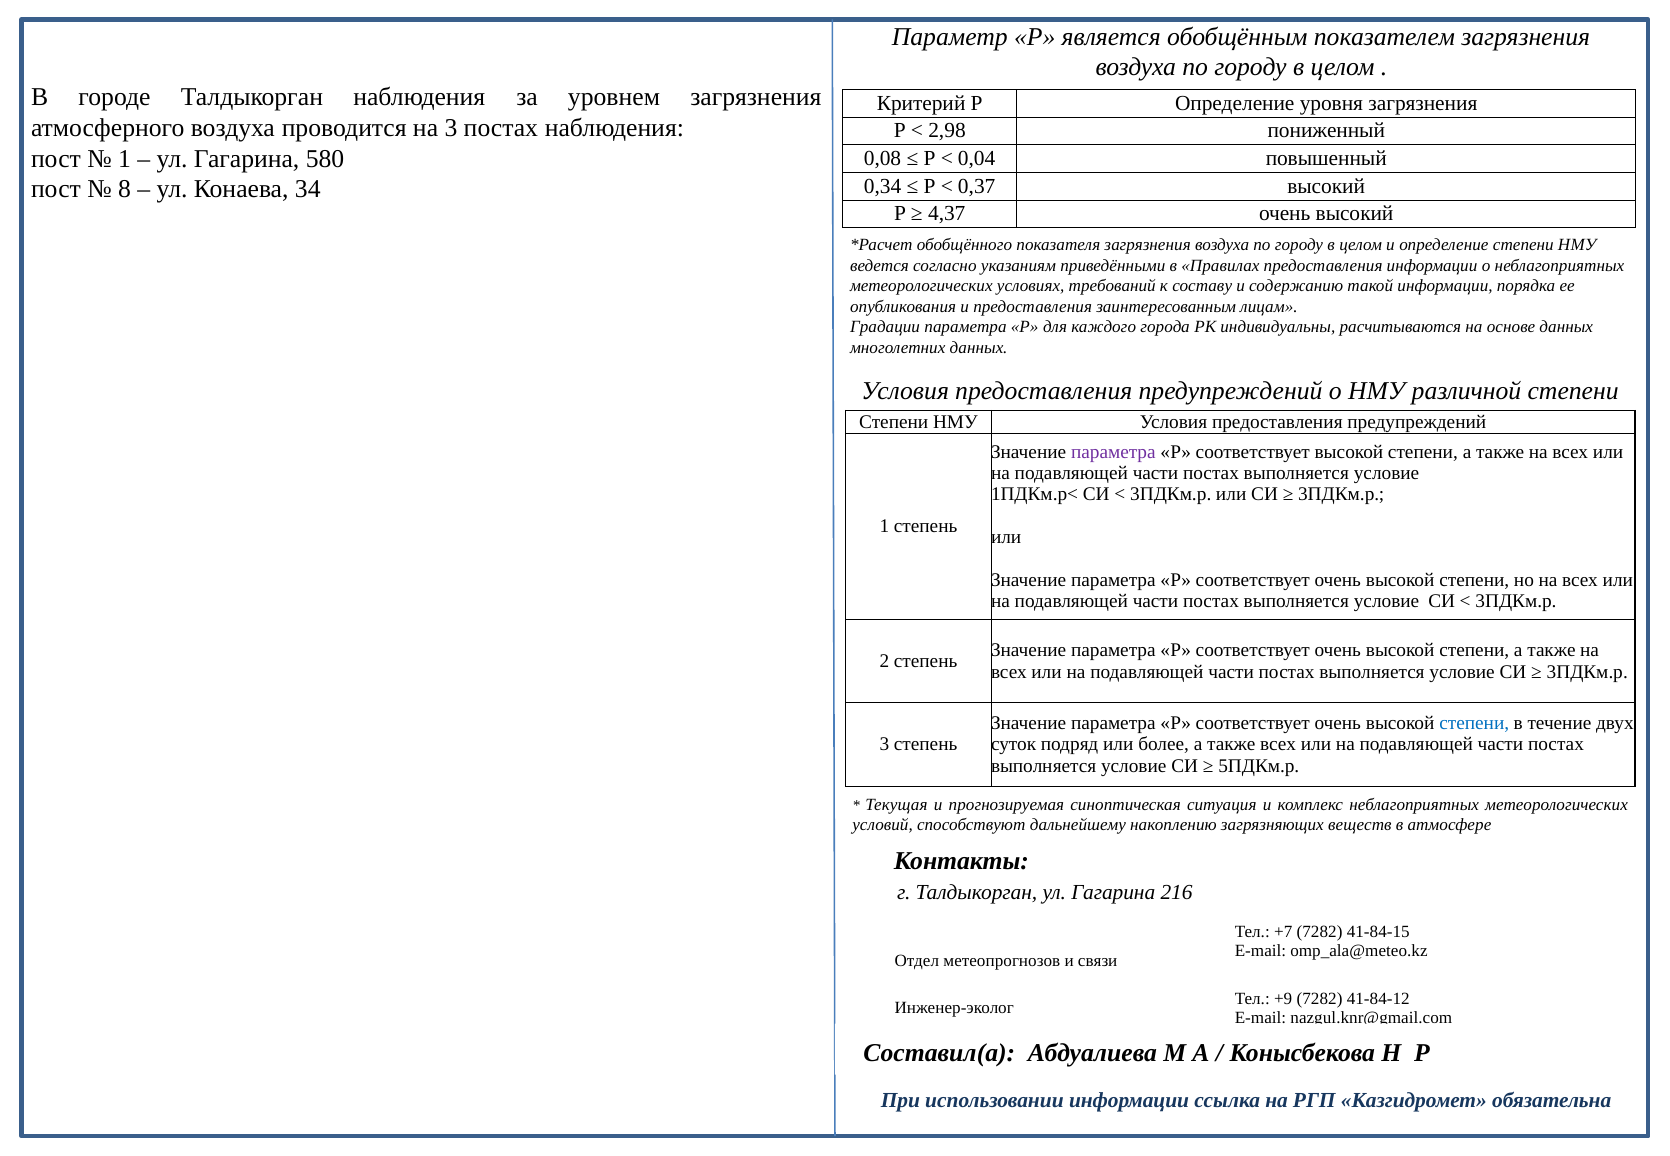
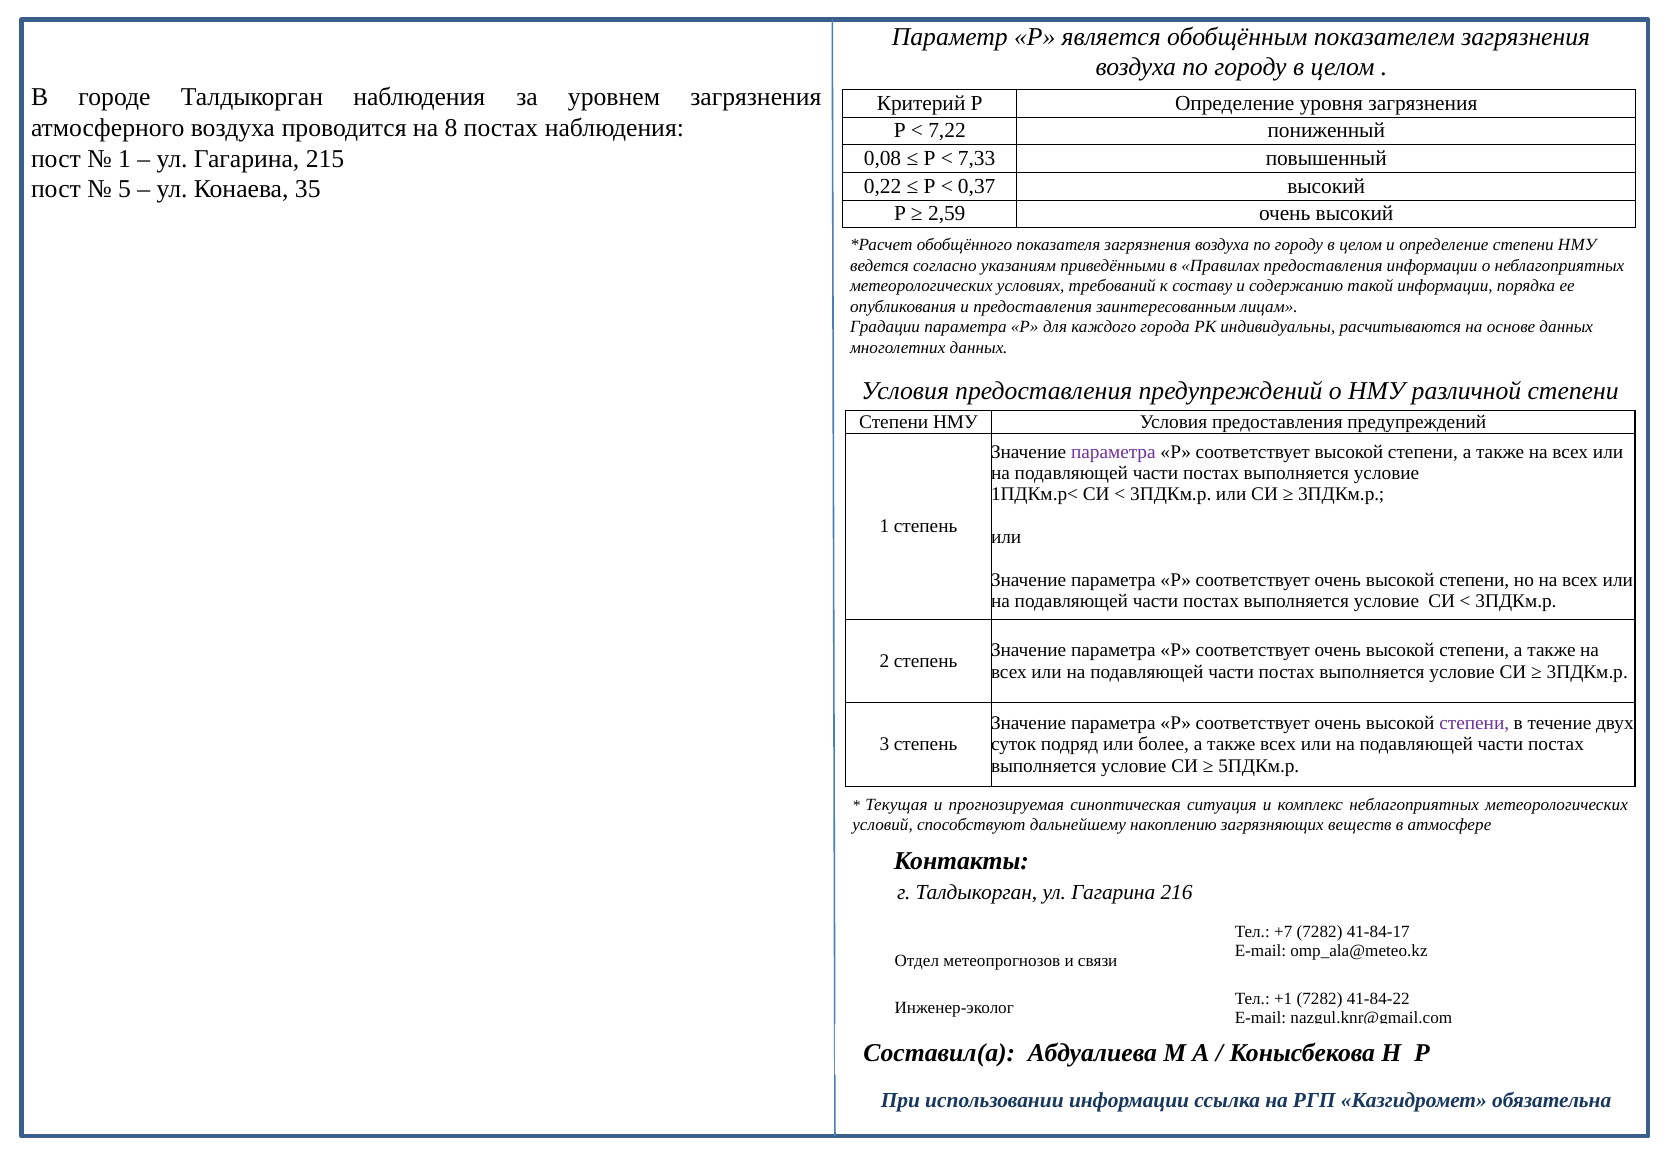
на 3: 3 -> 8 (451, 128)
2,98: 2,98 -> 7,22 (947, 131)
580: 580 -> 215 (325, 159)
0,04: 0,04 -> 7,33 (977, 158)
0,34: 0,34 -> 0,22 (883, 186)
8: 8 -> 5 (124, 189)
34: 34 -> 35 (308, 189)
4,37: 4,37 -> 2,59 (947, 214)
степени colour: blue -> purple (1474, 723)
41-84-15: 41-84-15 -> 41-84-17 (1378, 932)
+9: +9 -> +1 (1283, 999)
41-84-12: 41-84-12 -> 41-84-22 (1378, 999)
